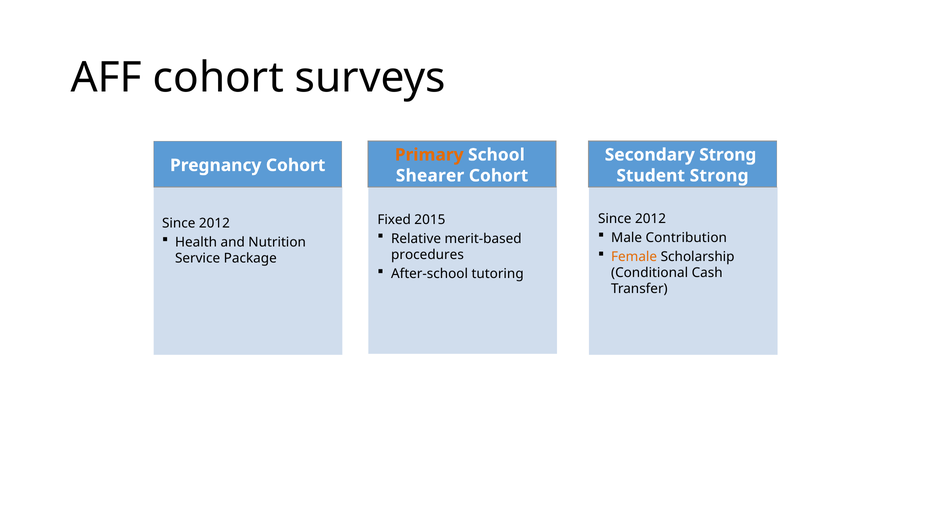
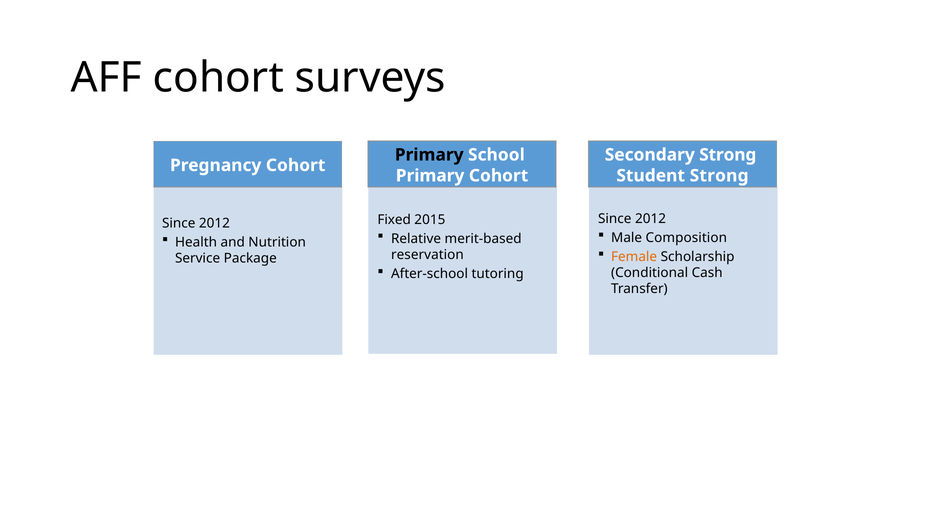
Primary colour: orange -> black (429, 155)
Shearer: Shearer -> Primary (430, 176)
Contribution: Contribution -> Composition (686, 238)
procedures: procedures -> reservation (427, 255)
